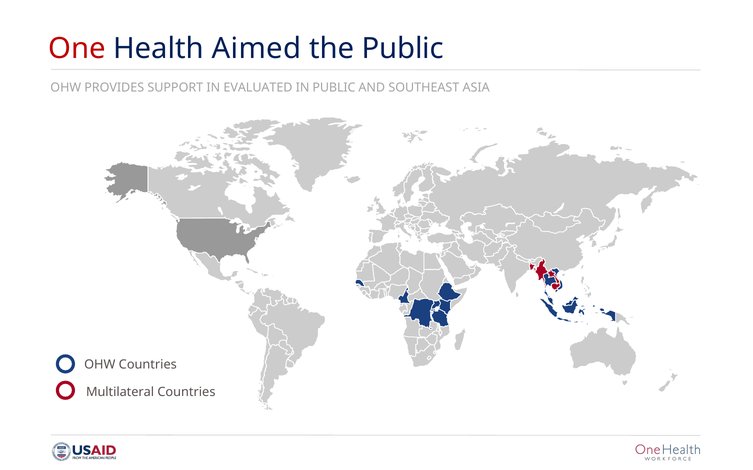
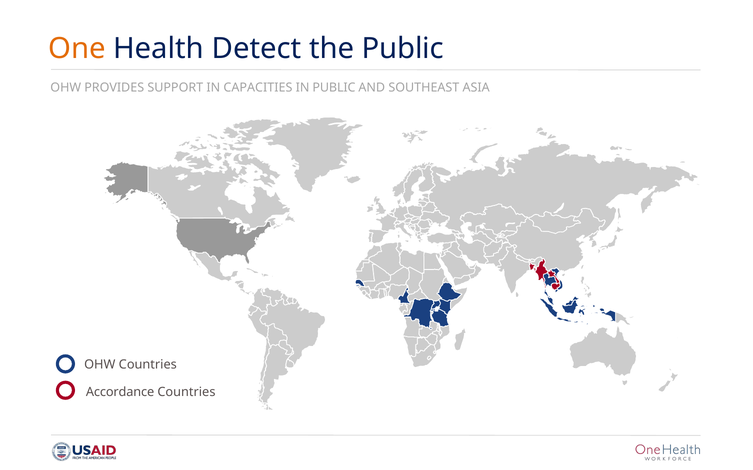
One colour: red -> orange (77, 48)
Aimed: Aimed -> Detect (257, 48)
EVALUATED: EVALUATED -> CAPACITIES (258, 87)
Multilateral: Multilateral -> Accordance (120, 392)
